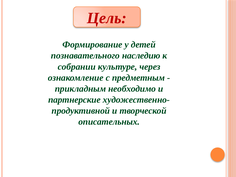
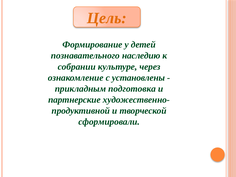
Цель colour: red -> orange (107, 18)
предметным: предметным -> установлены (138, 78)
необходимо: необходимо -> подготовка (132, 89)
описательных: описательных -> сформировали (109, 122)
